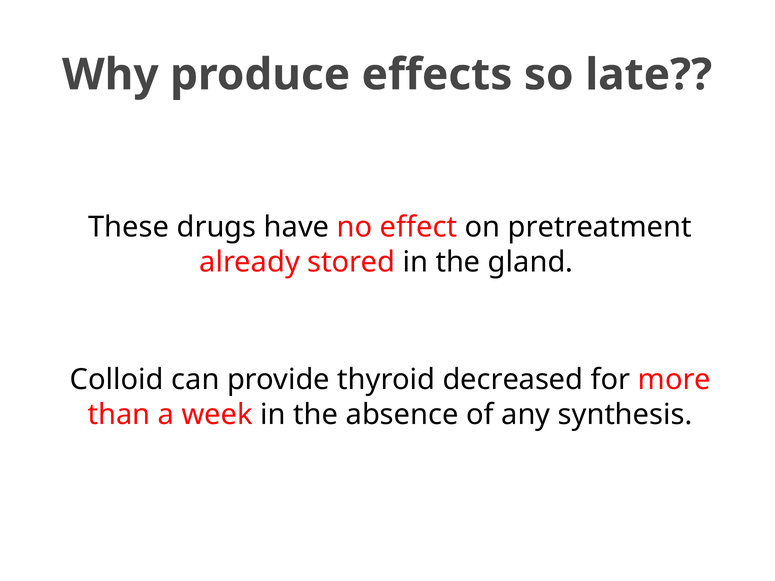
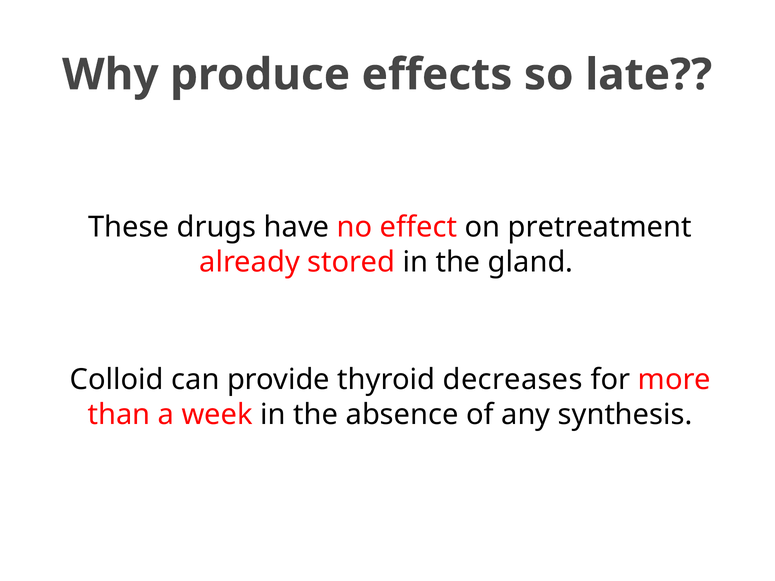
decreased: decreased -> decreases (513, 380)
